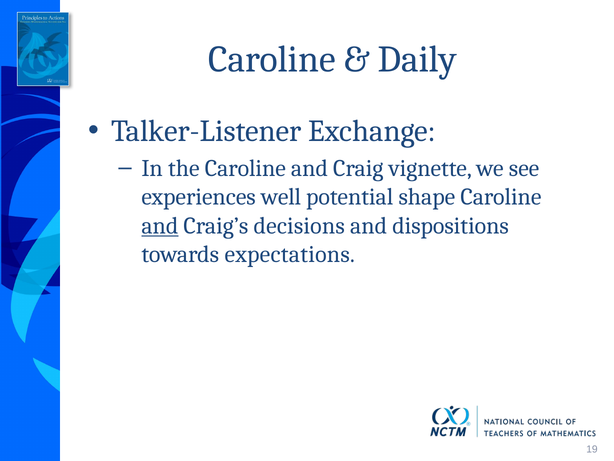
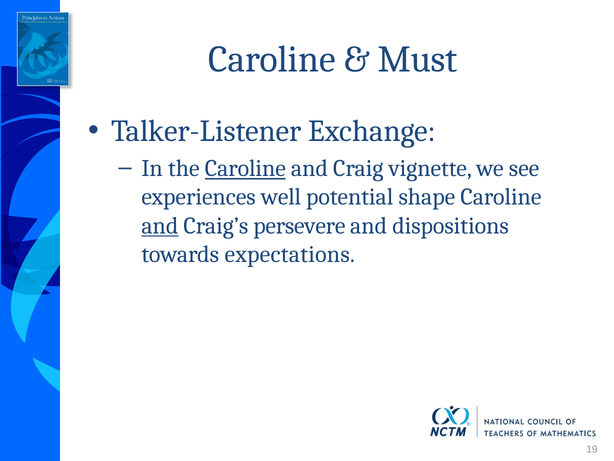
Daily: Daily -> Must (418, 59)
Caroline underline: none -> present (245, 168)
decisions: decisions -> persevere (299, 225)
